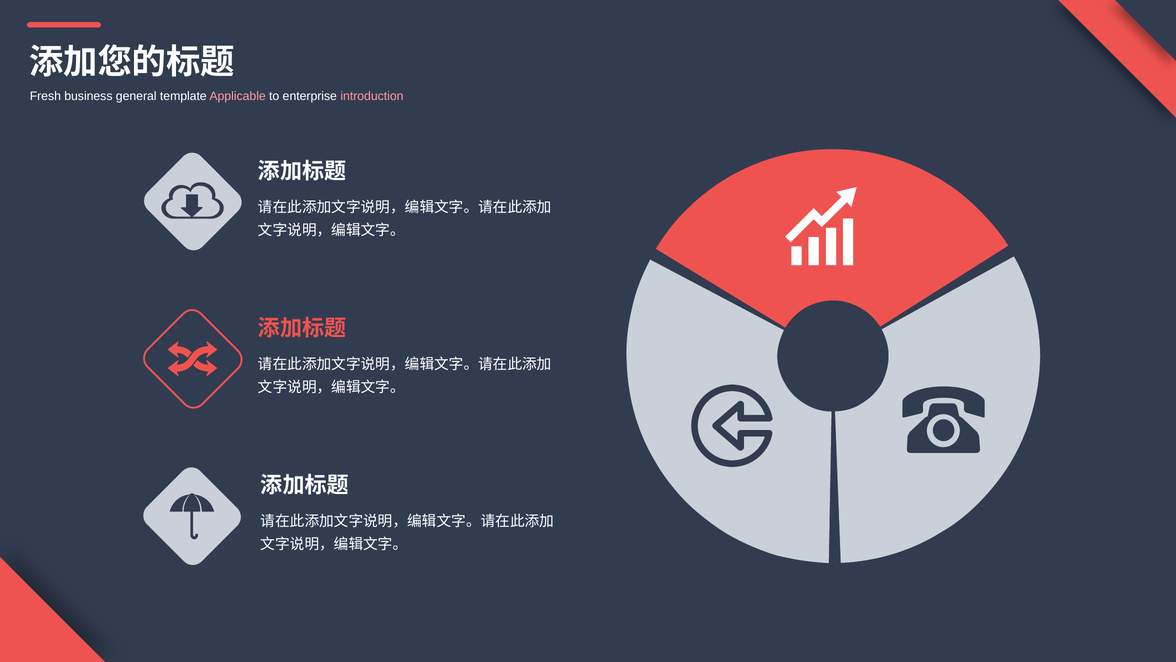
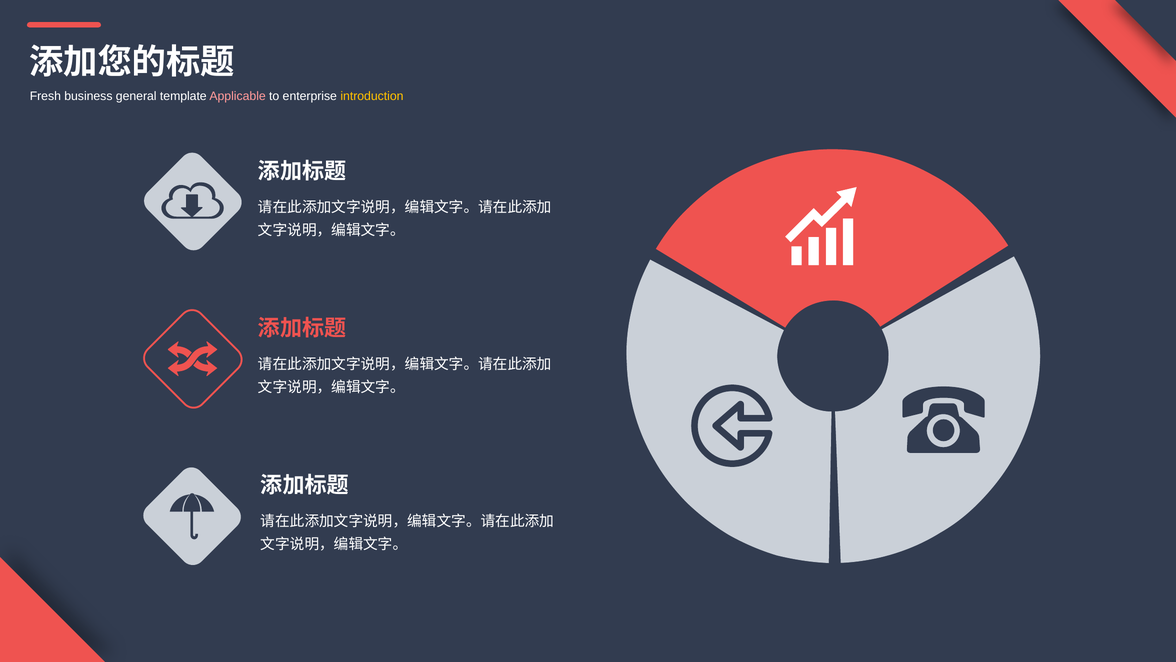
introduction colour: pink -> yellow (372, 96)
